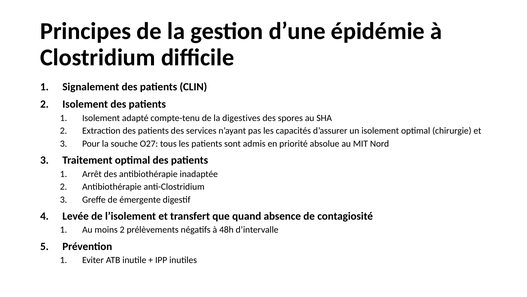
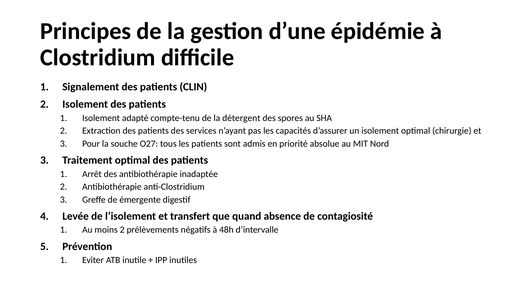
digestives: digestives -> détergent (241, 118)
